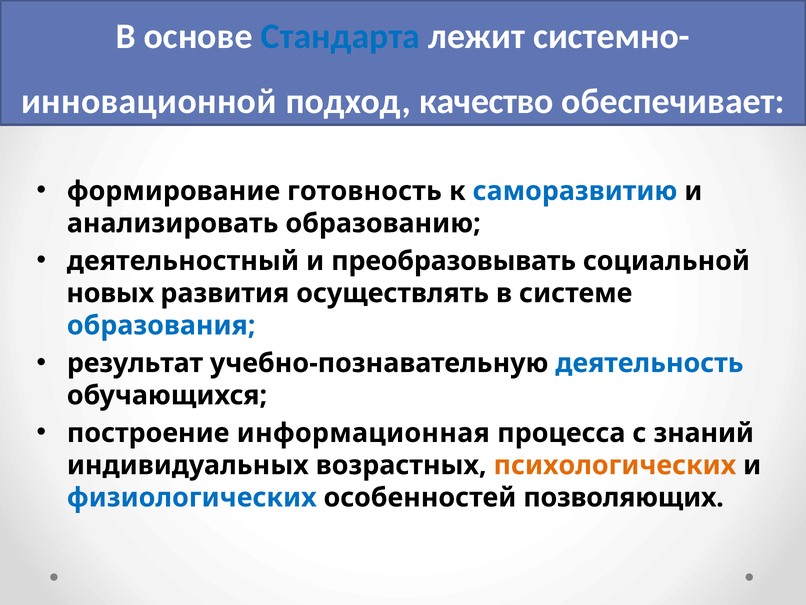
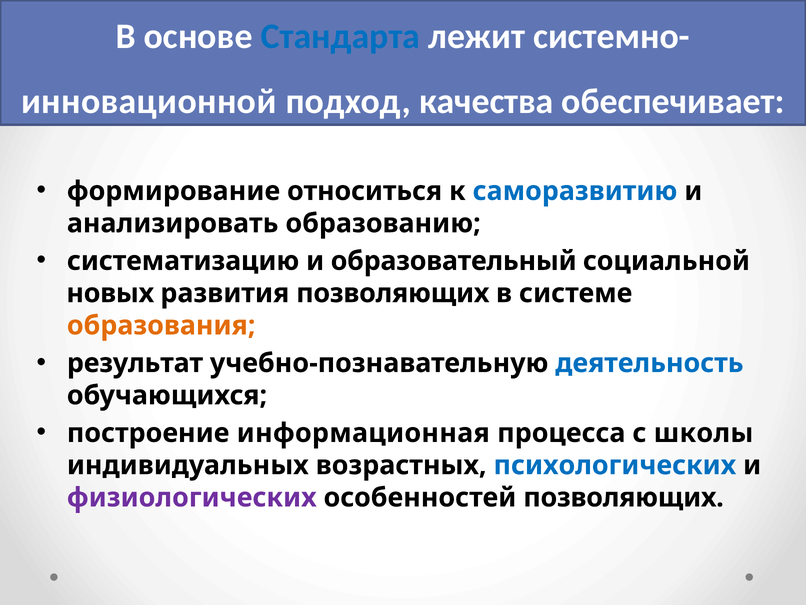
качество: качество -> качества (486, 101)
готовность: готовность -> относиться (365, 191)
деятельностный: деятельностный -> систематизацию (183, 261)
преобразовывать: преобразовывать -> образовательный (454, 261)
развития осуществлять: осуществлять -> позволяющих (393, 293)
образования colour: blue -> orange (161, 325)
знаний: знаний -> школы (704, 433)
психологических colour: orange -> blue (615, 465)
физиологических colour: blue -> purple (192, 497)
